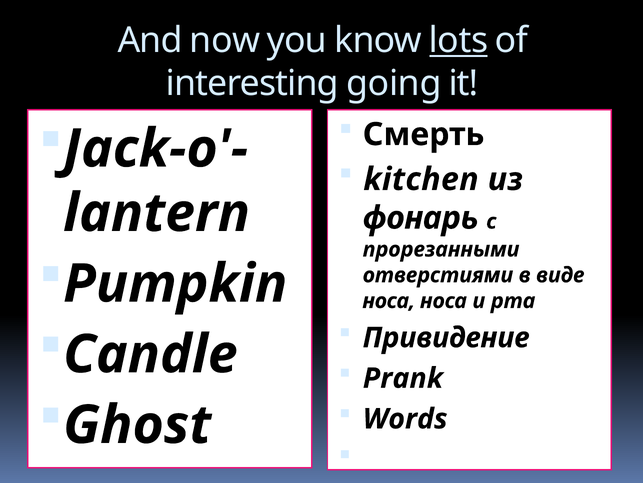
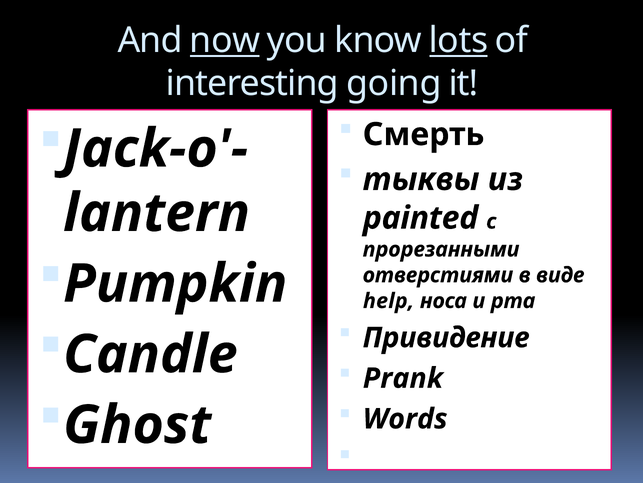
now underline: none -> present (225, 40)
kitchen: kitchen -> тыквы (421, 179)
фонарь: фонарь -> painted (421, 218)
носа: носа -> help (388, 301)
